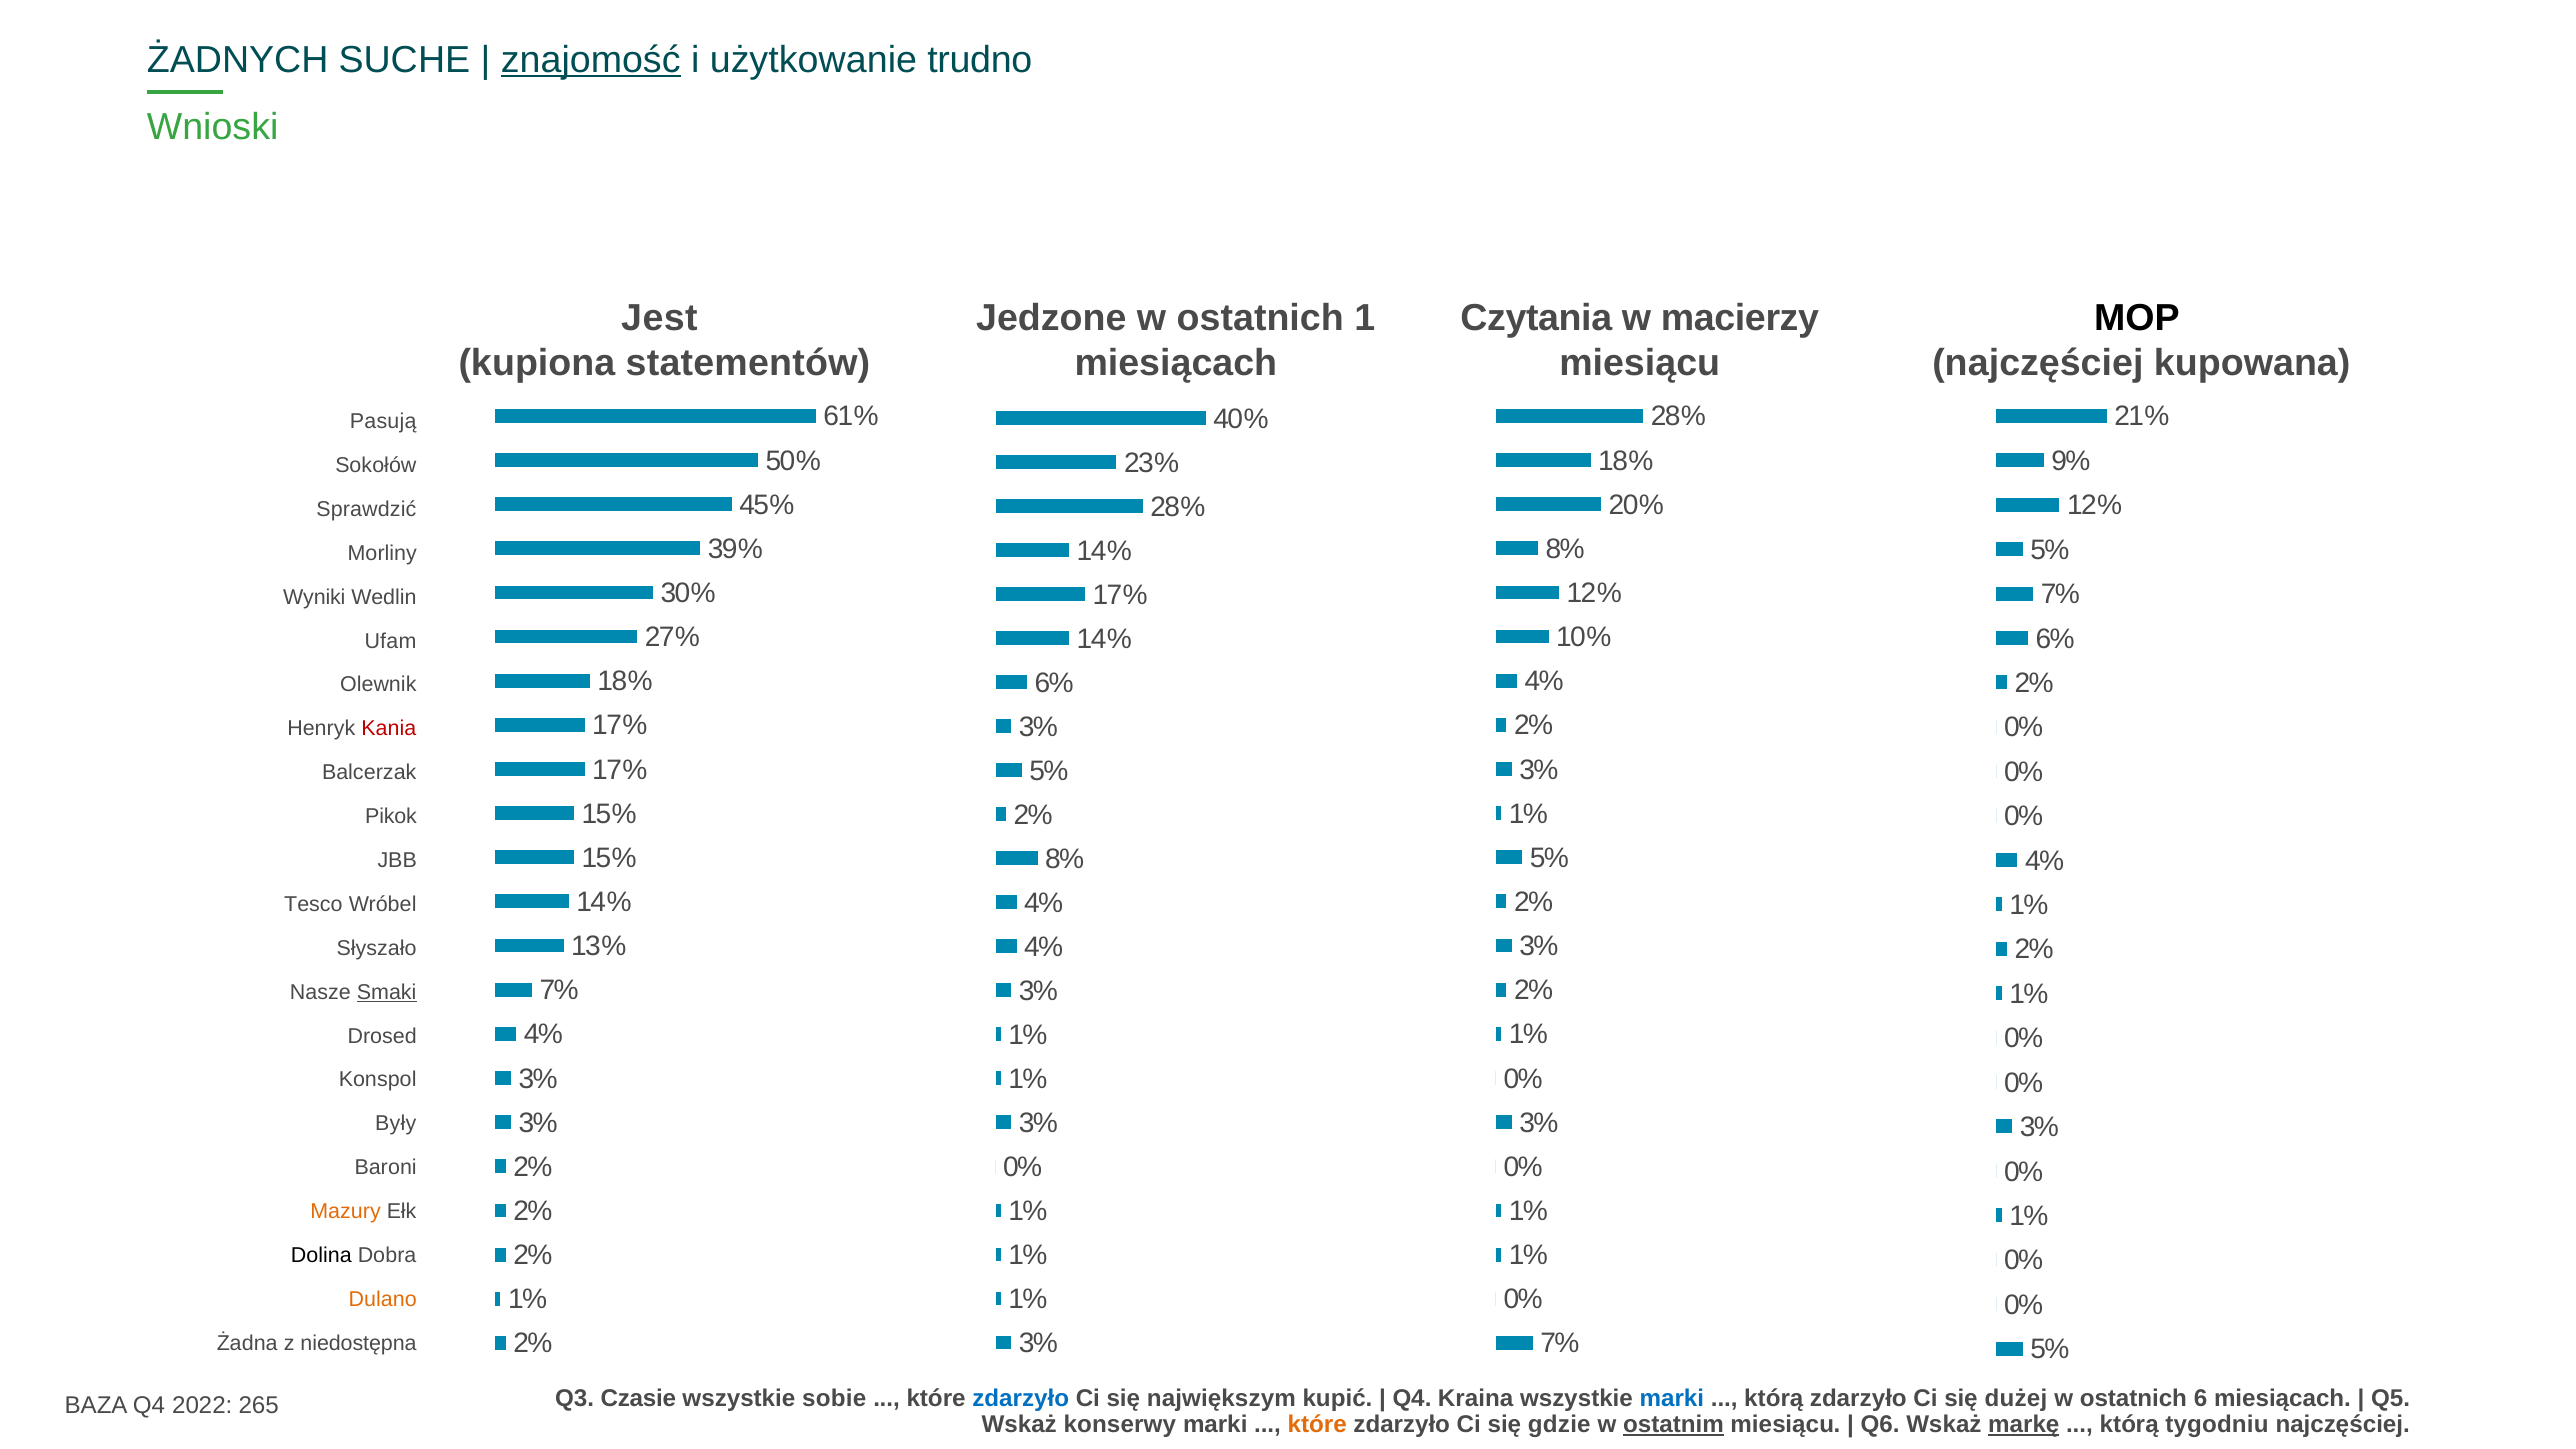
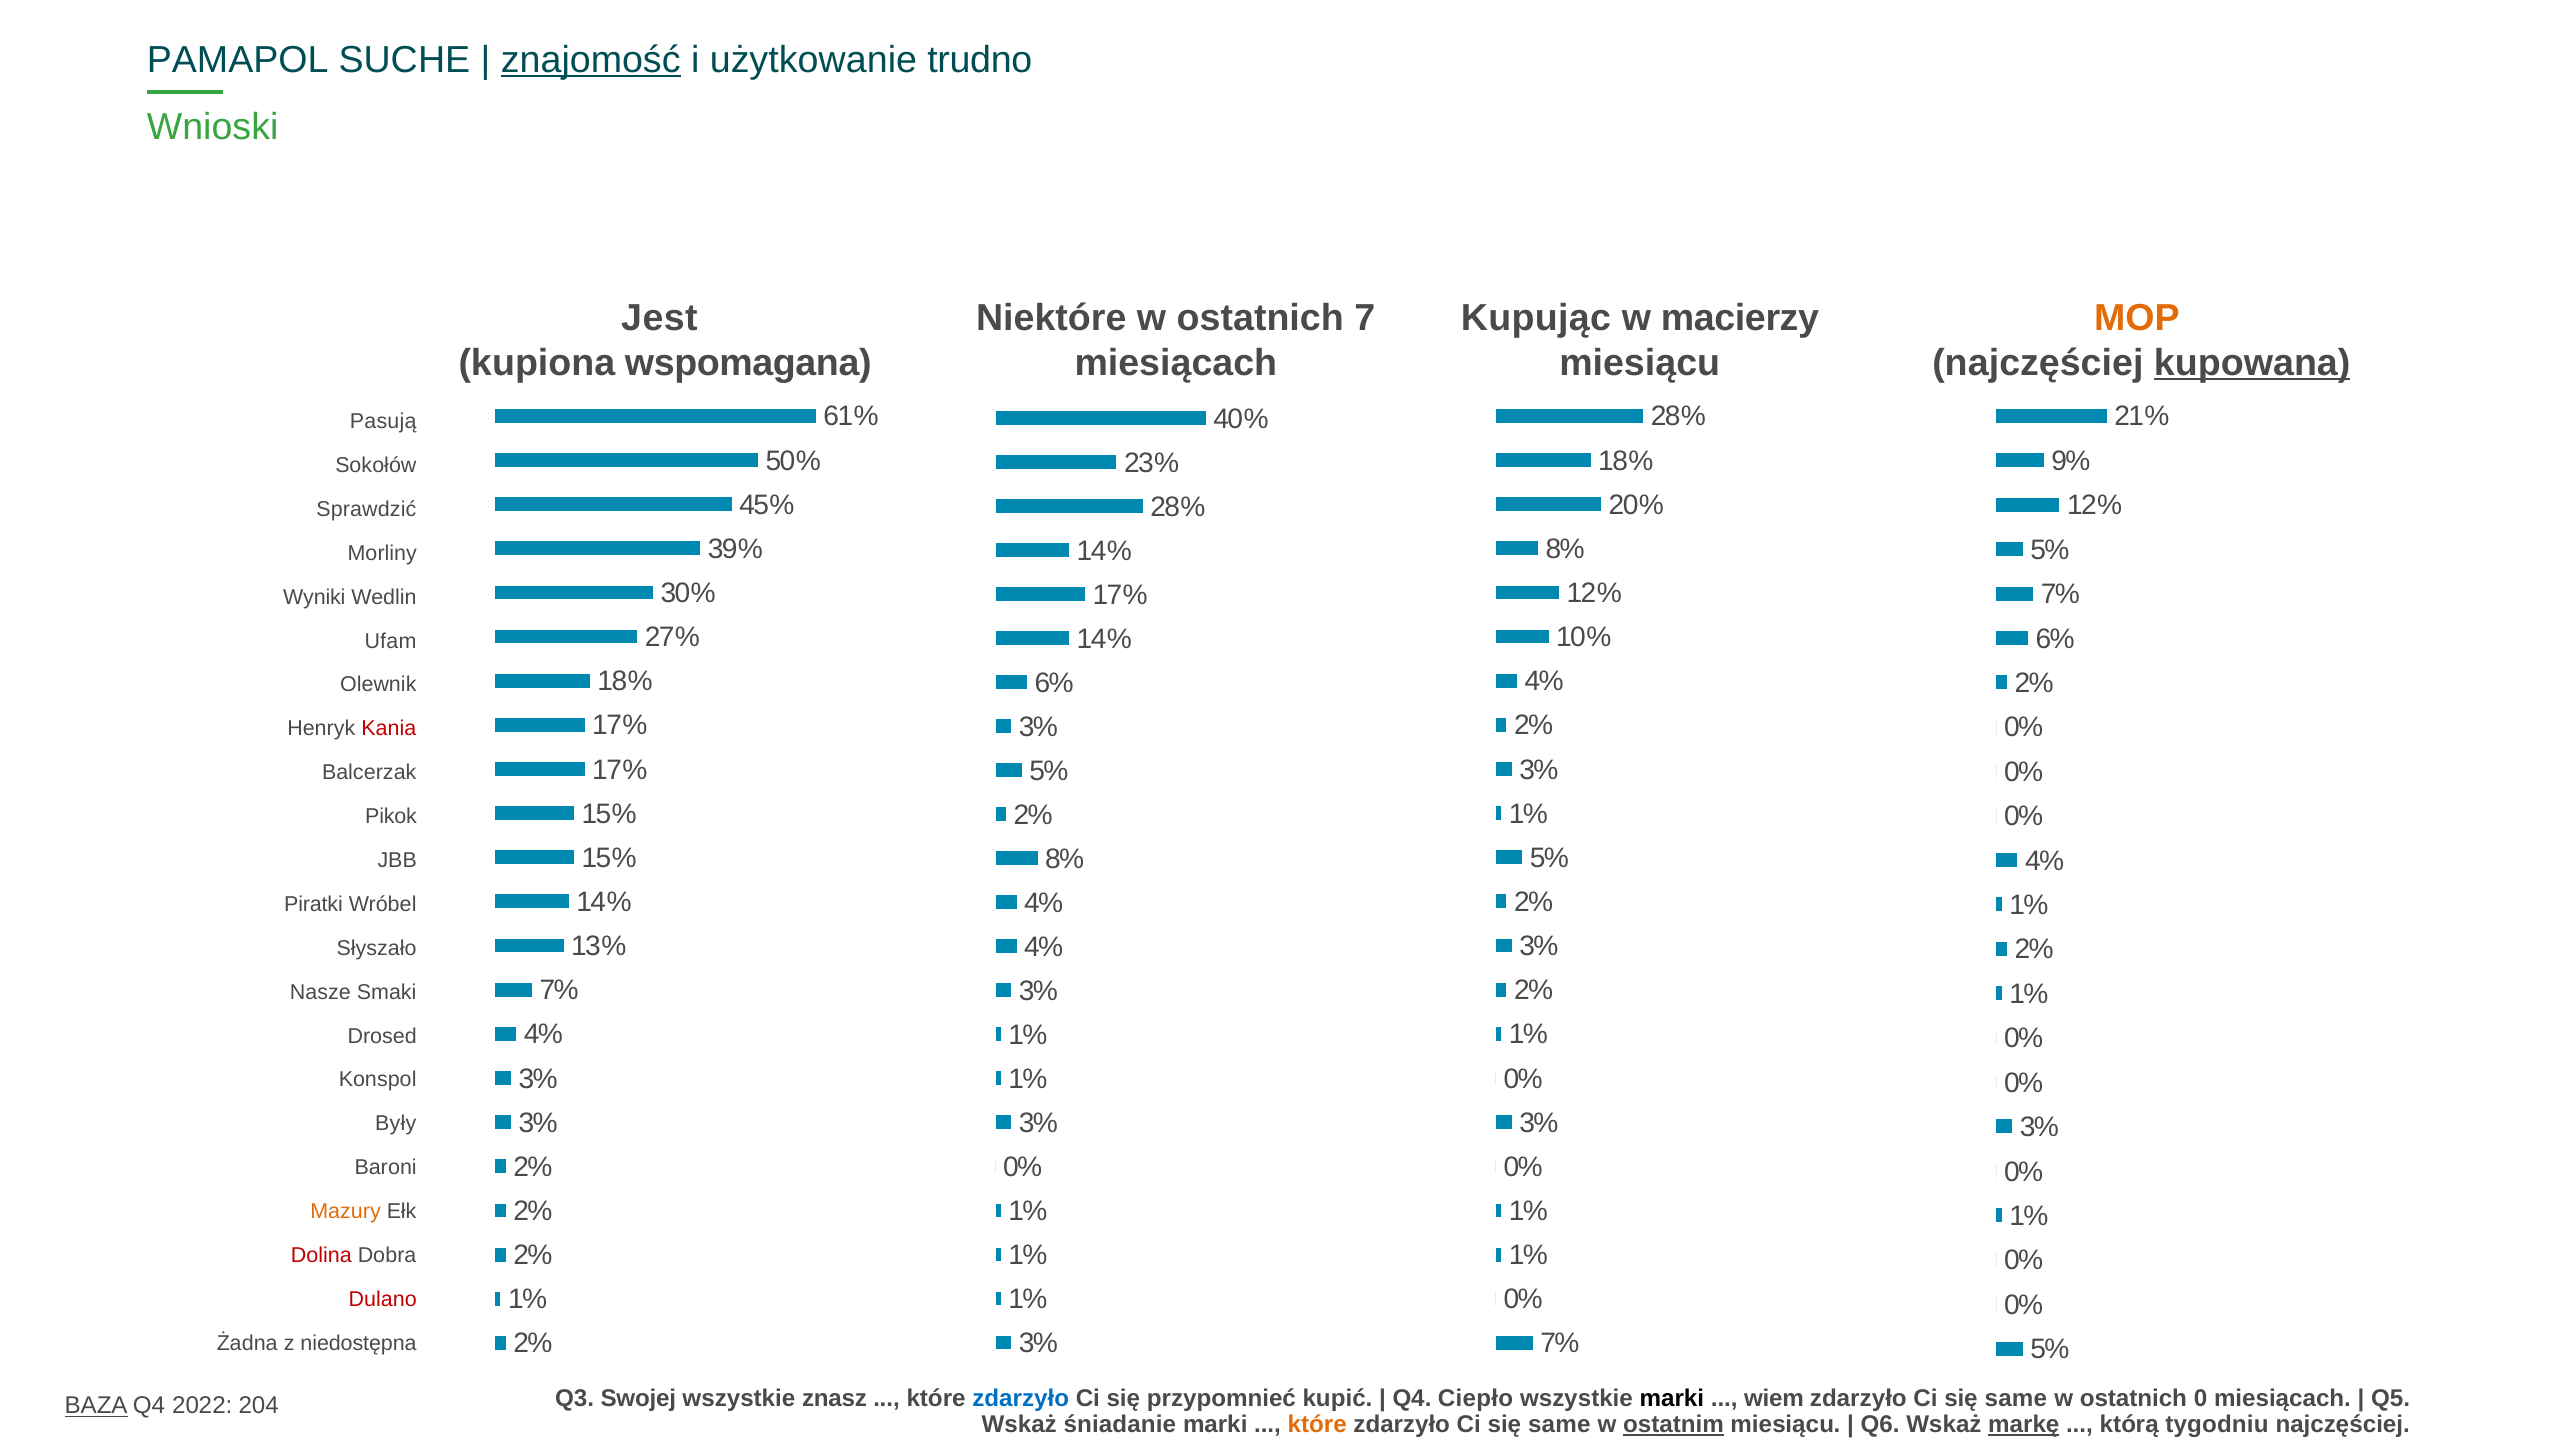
ŻADNYCH: ŻADNYCH -> PAMAPOL (238, 60)
Jedzone: Jedzone -> Niektóre (1051, 318)
1: 1 -> 7 (1365, 318)
Czytania: Czytania -> Kupując (1536, 318)
MOP colour: black -> orange (2137, 318)
statementów: statementów -> wspomagana (748, 363)
kupowana underline: none -> present (2252, 363)
Tesco: Tesco -> Piratki (313, 904)
Smaki underline: present -> none (387, 992)
Dolina colour: black -> red (321, 1255)
Dulano colour: orange -> red (383, 1299)
Czasie: Czasie -> Swojej (638, 1399)
sobie: sobie -> znasz (834, 1399)
największym: największym -> przypomnieć (1221, 1399)
Kraina: Kraina -> Ciepło (1476, 1399)
marki colour: blue -> black (1672, 1399)
którą: którą -> wiem (1774, 1399)
dużej: dużej -> same (2016, 1399)
6: 6 -> 0 (2200, 1399)
BAZA underline: none -> present (96, 1406)
265: 265 -> 204 (259, 1406)
konserwy: konserwy -> śniadanie (1120, 1425)
gdzie: gdzie -> same (1559, 1425)
